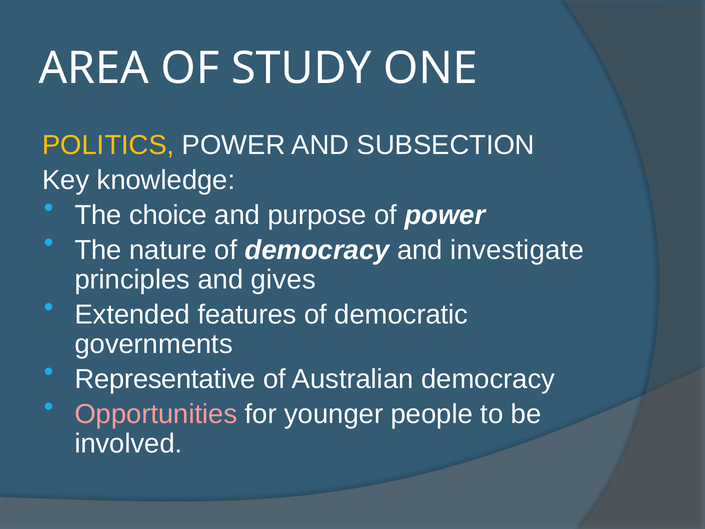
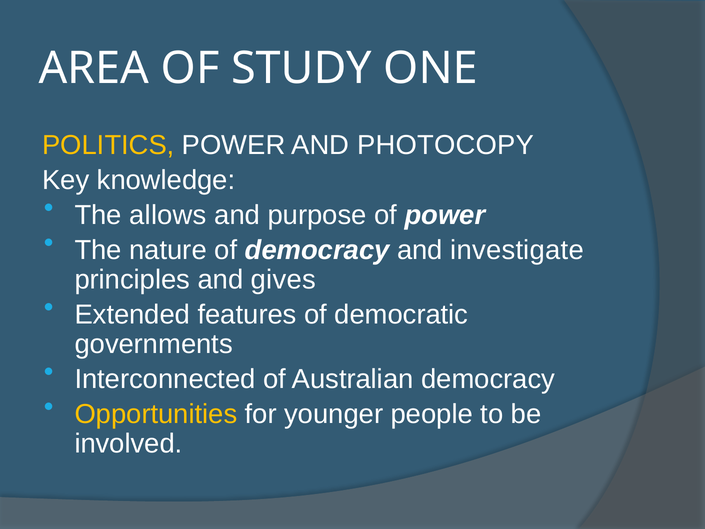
SUBSECTION: SUBSECTION -> PHOTOCOPY (446, 145)
choice: choice -> allows (168, 215)
Representative: Representative -> Interconnected (165, 379)
Opportunities colour: pink -> yellow (156, 414)
